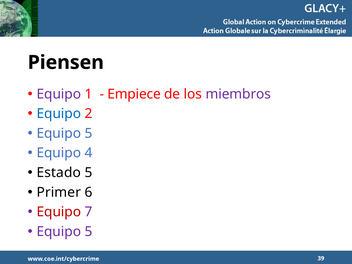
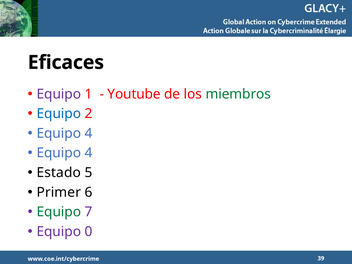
Piensen: Piensen -> Eficaces (66, 62)
Empiece: Empiece -> Youtube (134, 94)
miembros colour: purple -> green (238, 94)
5: 5 -> 4 (89, 133)
Equipo colour: red -> green (59, 212)
5: 5 -> 0 (89, 232)
